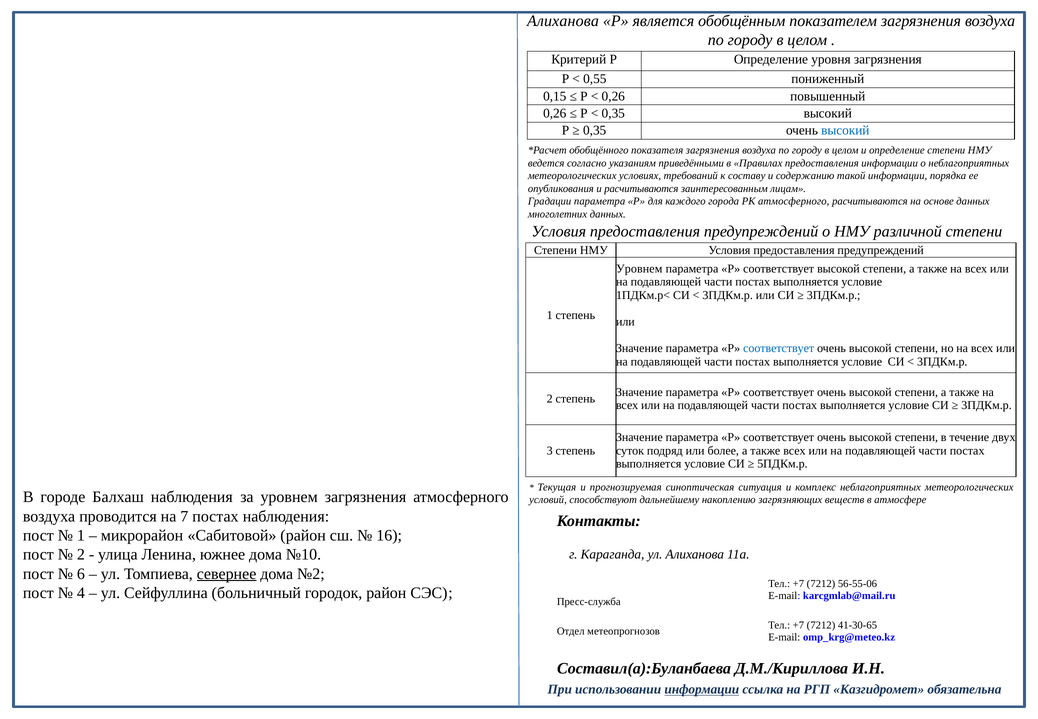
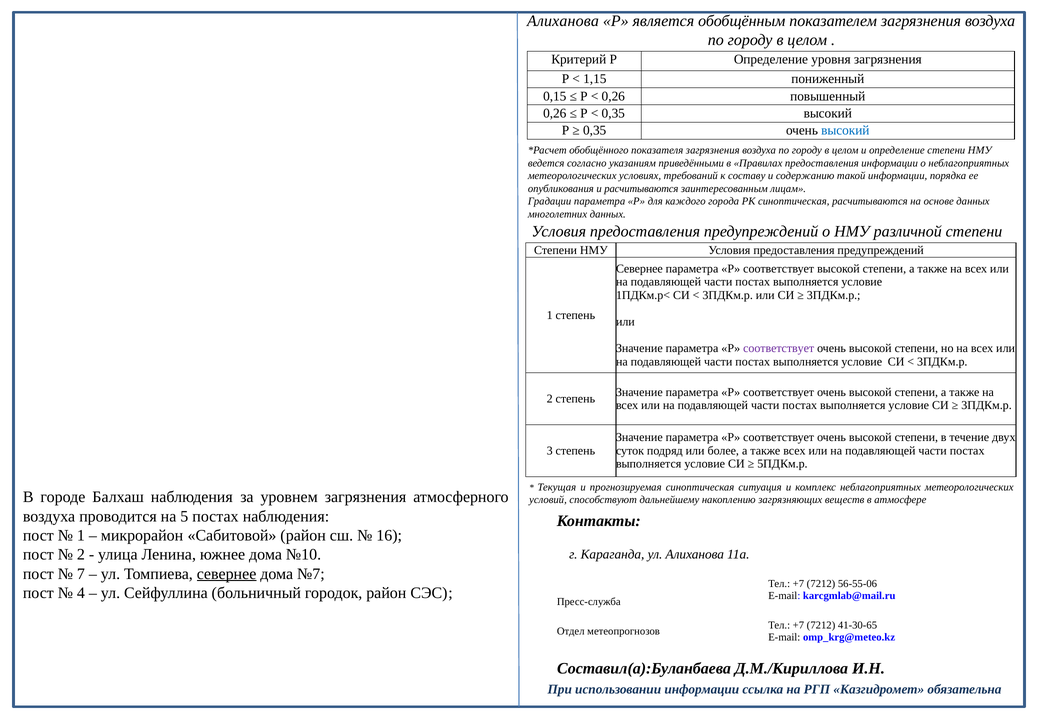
0,55: 0,55 -> 1,15 (595, 79)
РК атмосферного: атмосферного -> синоптическая (794, 201)
Уровнем: Уровнем -> Севернее (639, 268)
соответствует colour: blue -> purple (779, 348)
7: 7 -> 5 (184, 516)
6: 6 -> 7 (81, 574)
№2: №2 -> №7 (311, 574)
информации underline: present -> none (702, 689)
